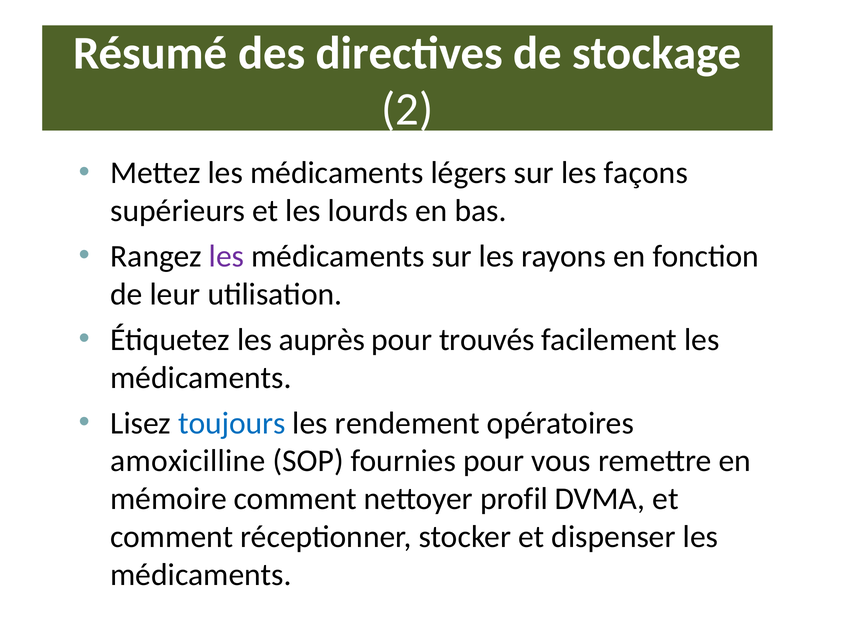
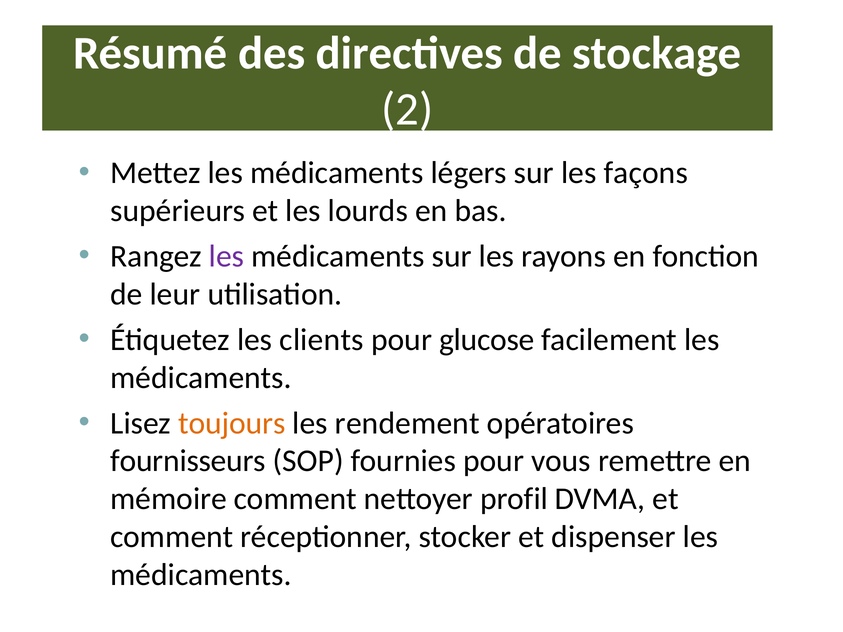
auprès: auprès -> clients (322, 340)
trouvés: trouvés -> glucose (487, 340)
toujours colour: blue -> orange (232, 423)
amoxicilline: amoxicilline -> fournisseurs (188, 461)
